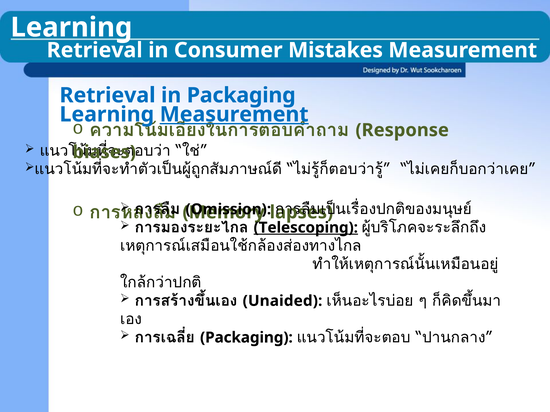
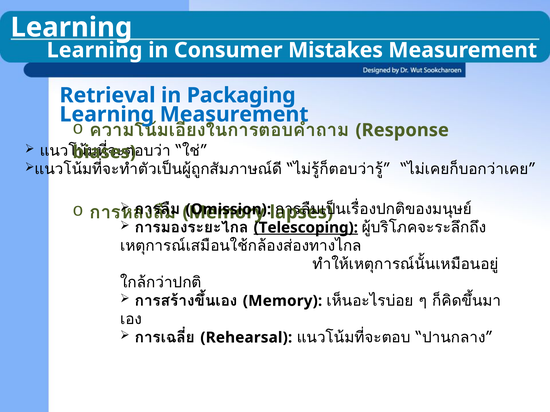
Retrieval: Retrieval -> Learning (95, 50)
Measurement underline: present -> none (234, 115)
Unaided: Unaided -> Memory (283, 301)
Packaging: Packaging -> Rehearsal (246, 338)
